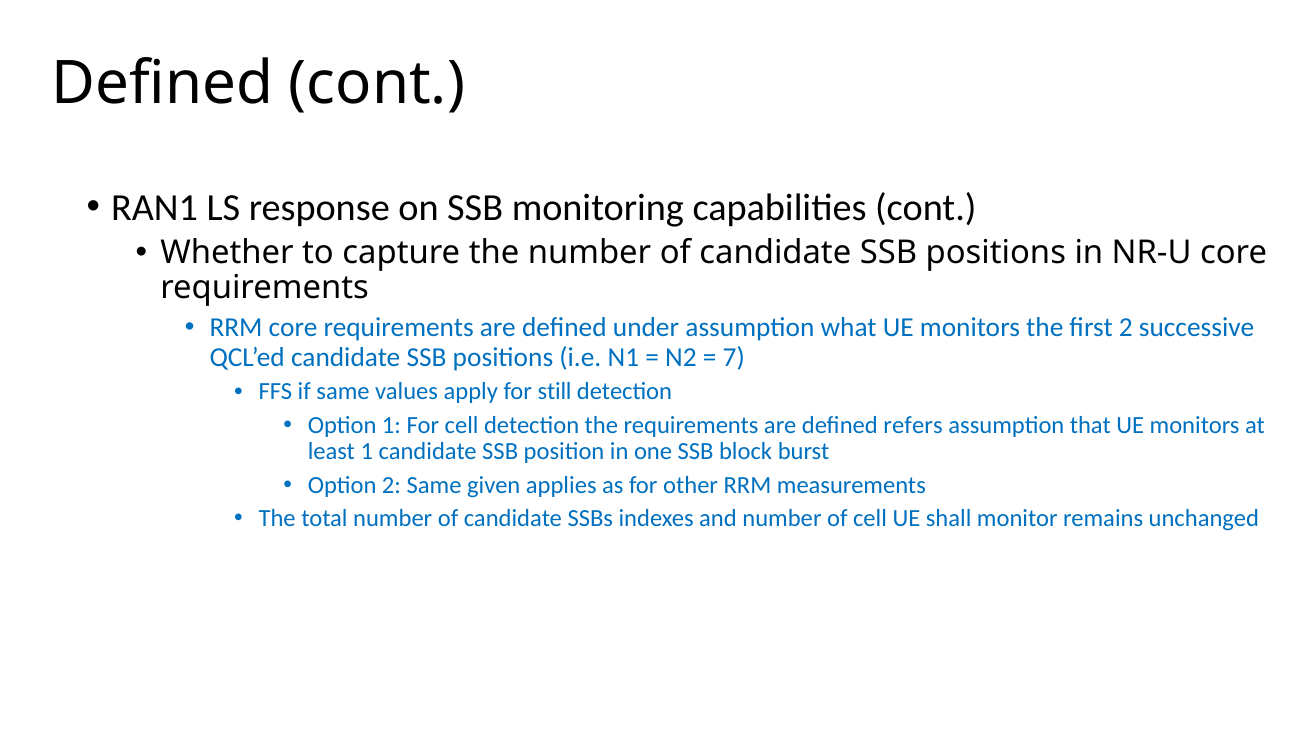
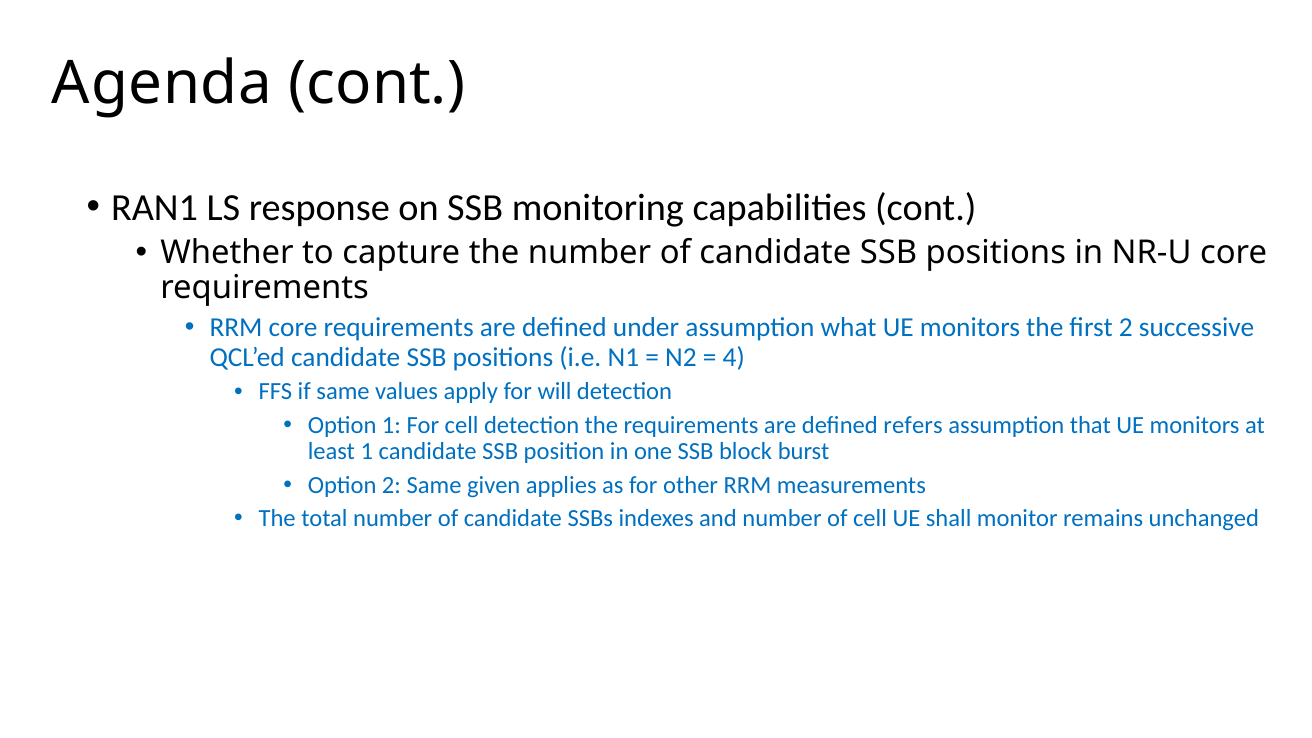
Defined: Defined -> Agenda (162, 84)
7: 7 -> 4 (734, 357)
still: still -> will (555, 392)
